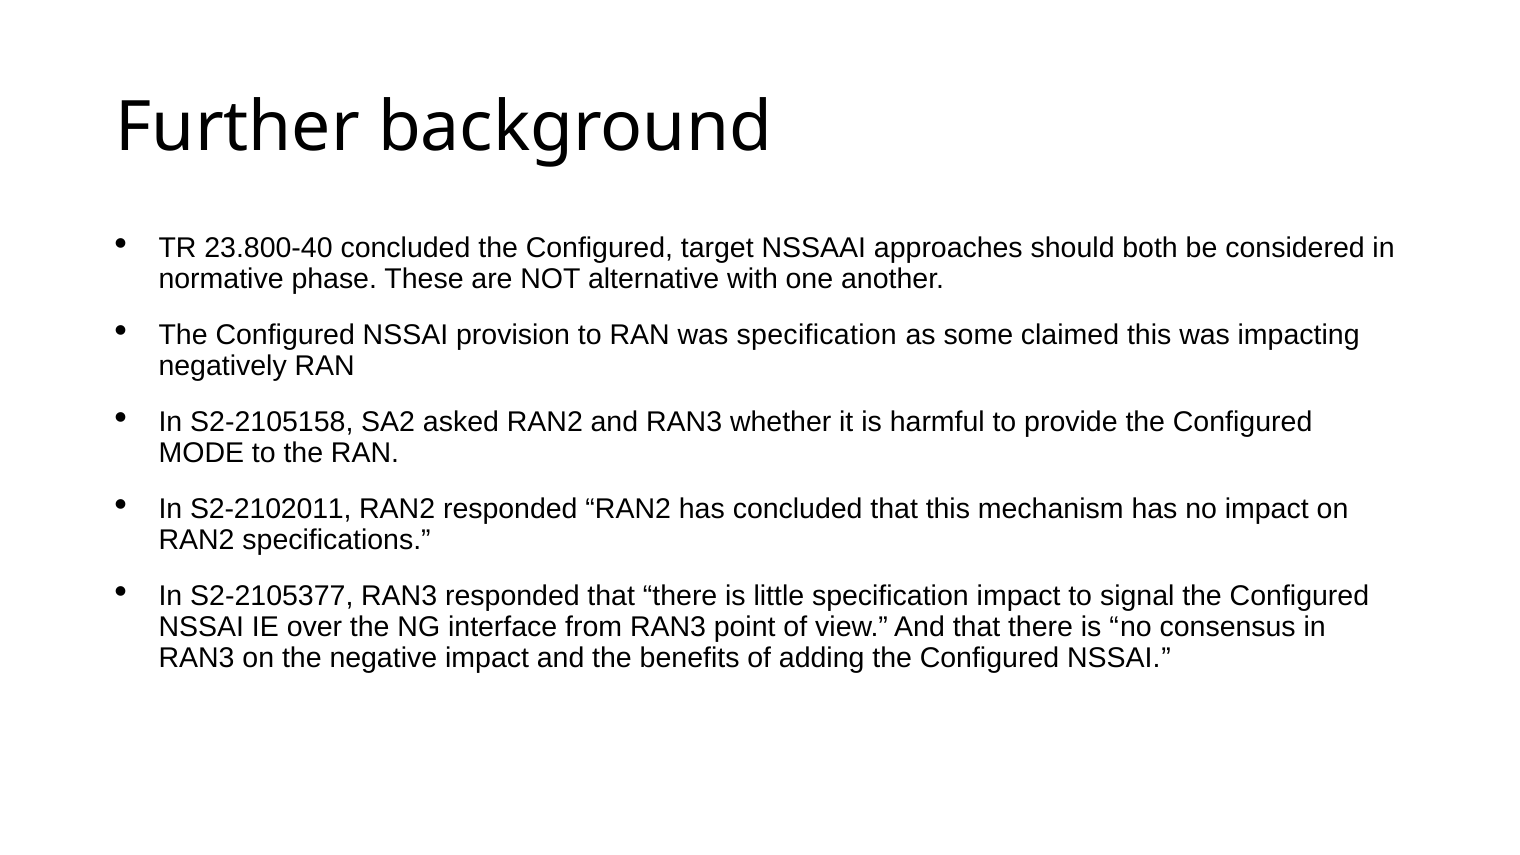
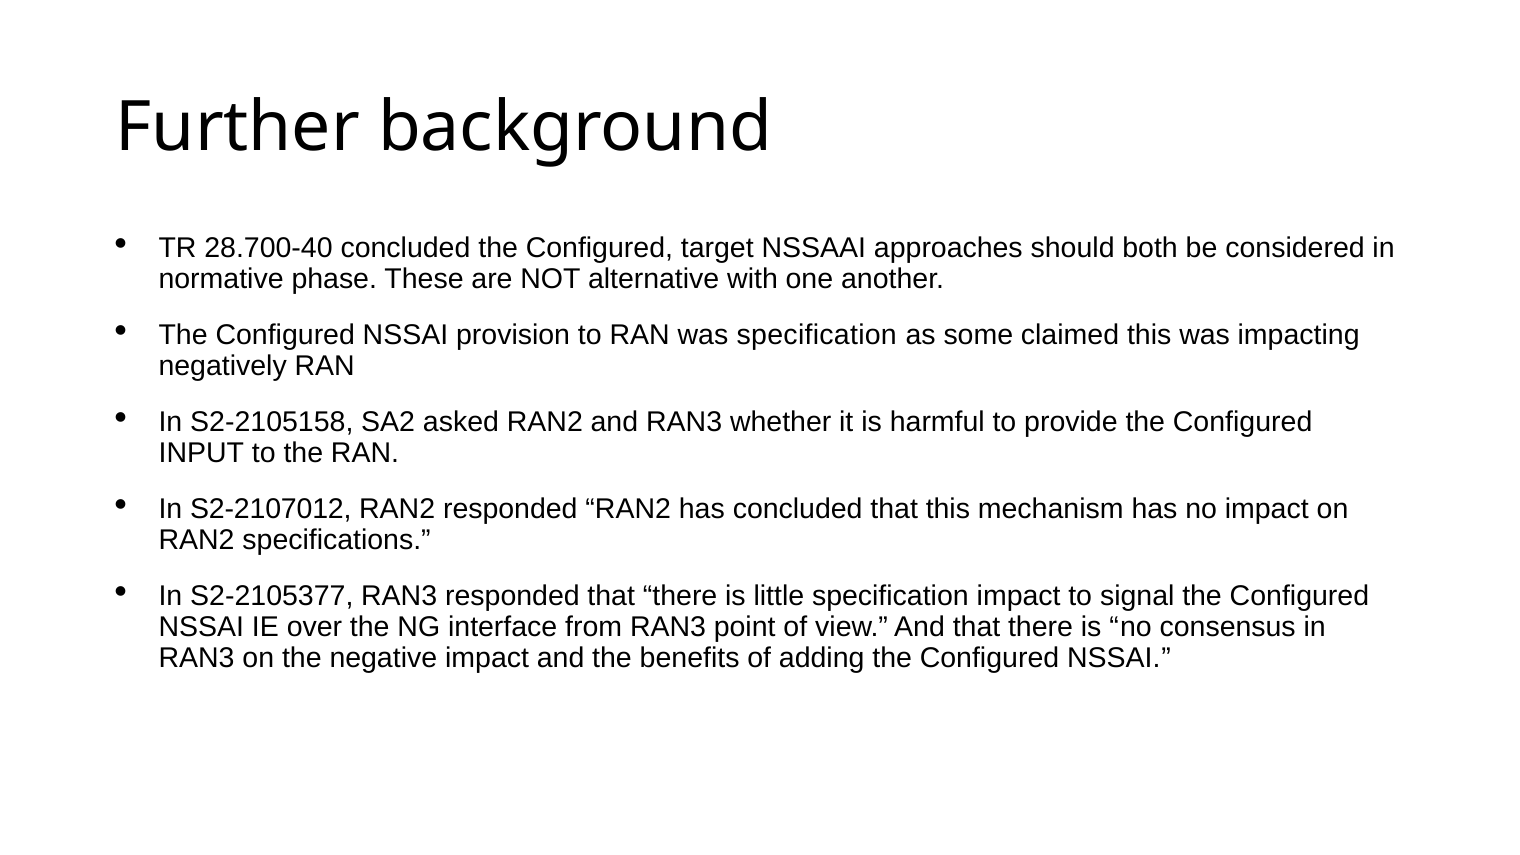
23.800-40: 23.800-40 -> 28.700-40 (269, 249)
MODE: MODE -> INPUT (201, 453)
S2-2102011: S2-2102011 -> S2-2107012 (271, 509)
